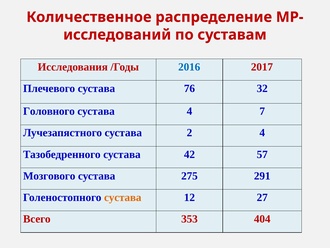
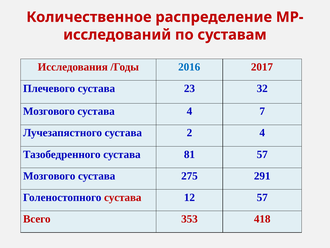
76: 76 -> 23 (189, 88)
Головного: Головного -> Мозгового (49, 111)
42: 42 -> 81 (189, 154)
сустава colour: orange -> red (123, 197)
12 27: 27 -> 57 (262, 197)
404: 404 -> 418 (262, 218)
